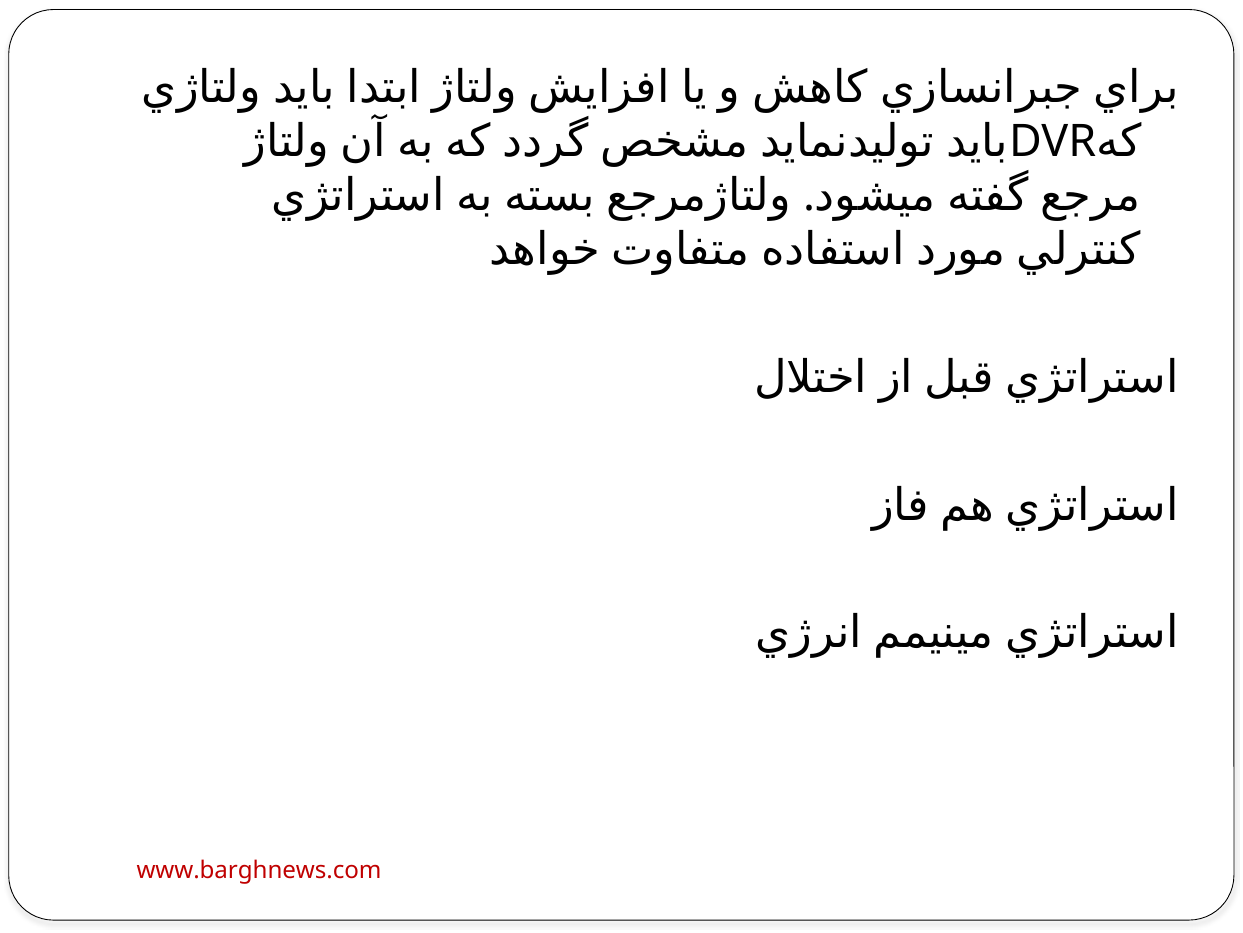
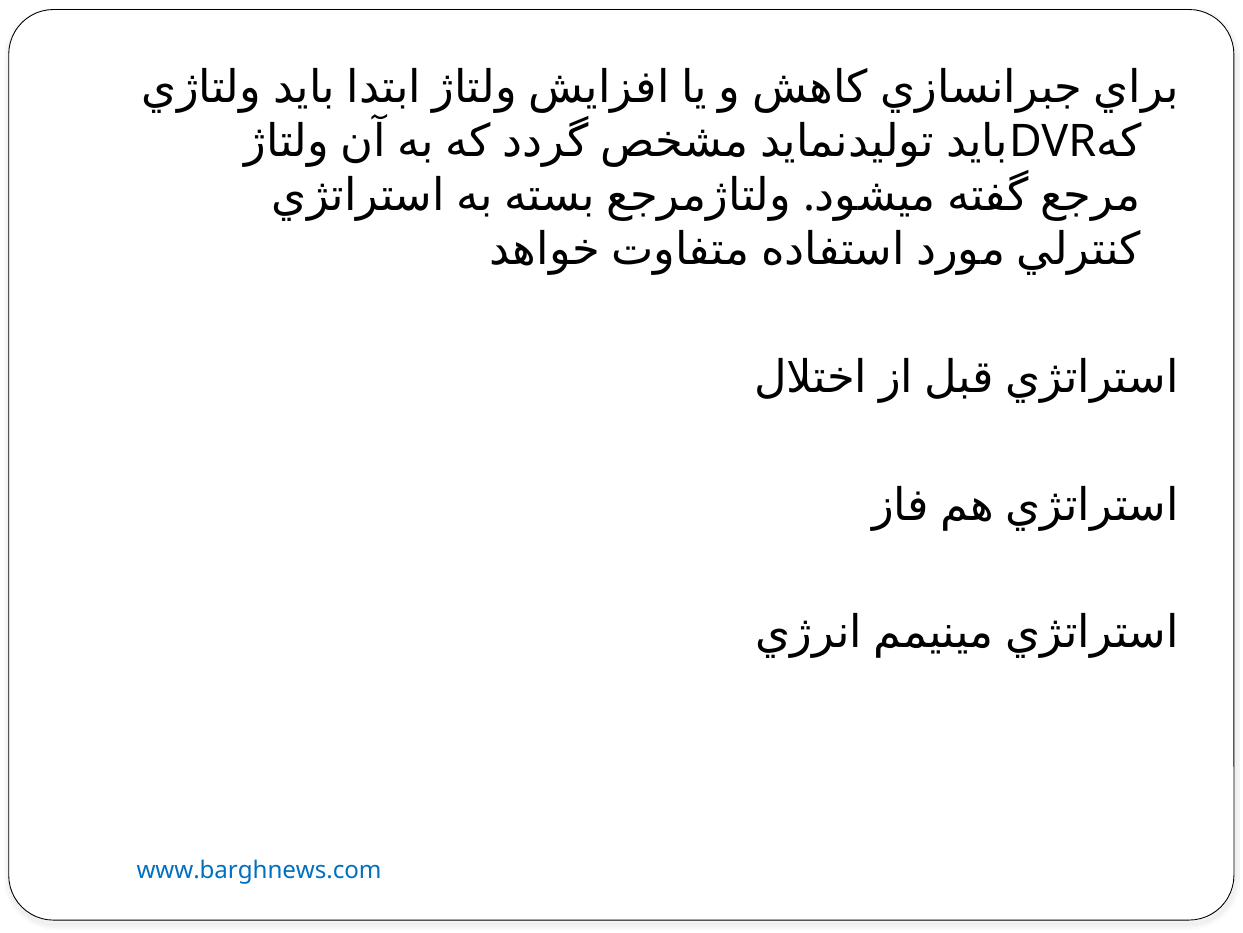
www.barghnews.com colour: red -> blue (259, 870)
